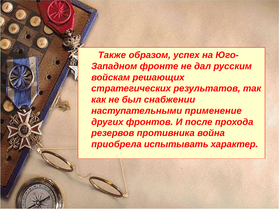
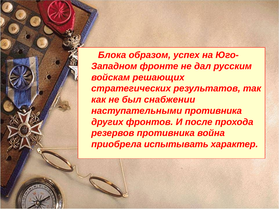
Также: Также -> Блока (112, 55)
наступательными применение: применение -> противника (213, 111)
